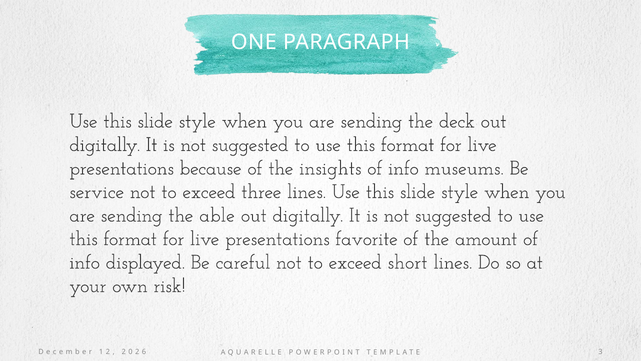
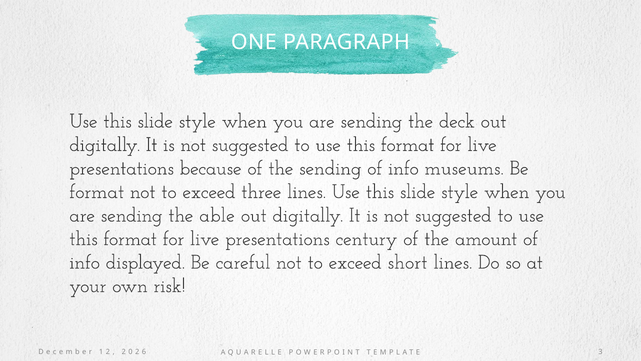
the insights: insights -> sending (330, 168)
service: service -> format (97, 191)
favorite: favorite -> century (367, 238)
